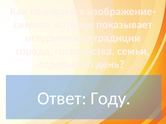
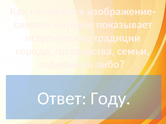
день: день -> либо (110, 65)
